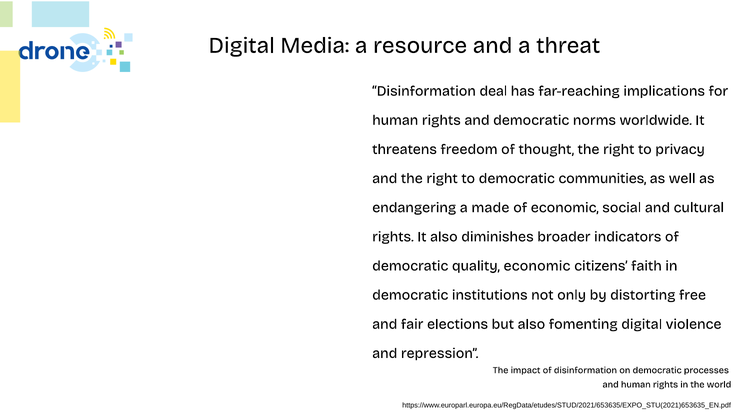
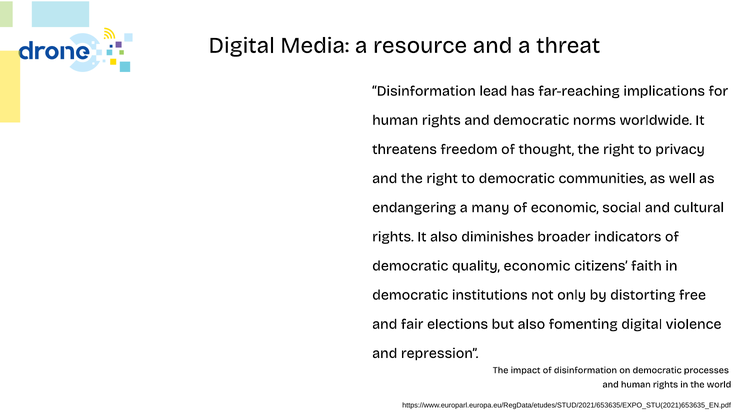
deal: deal -> lead (493, 91)
made: made -> many (490, 208)
